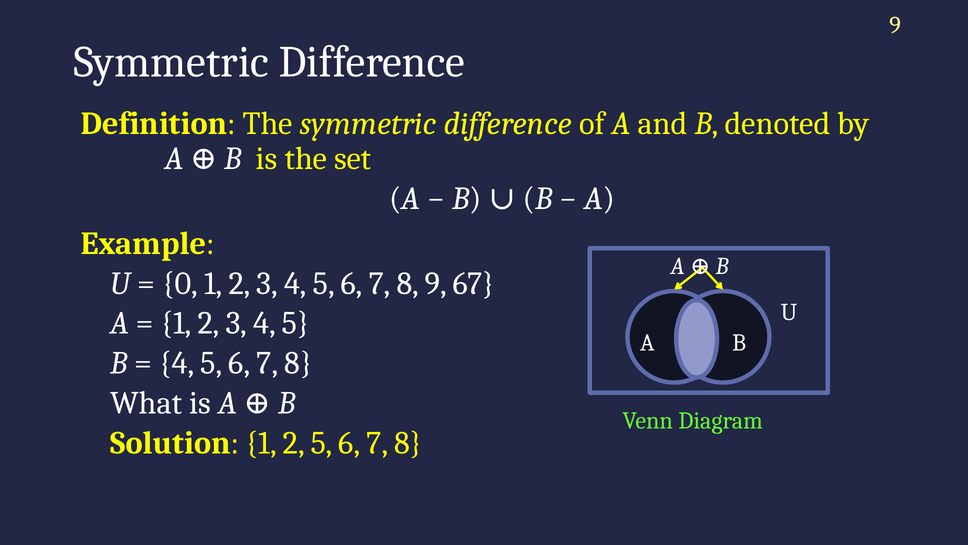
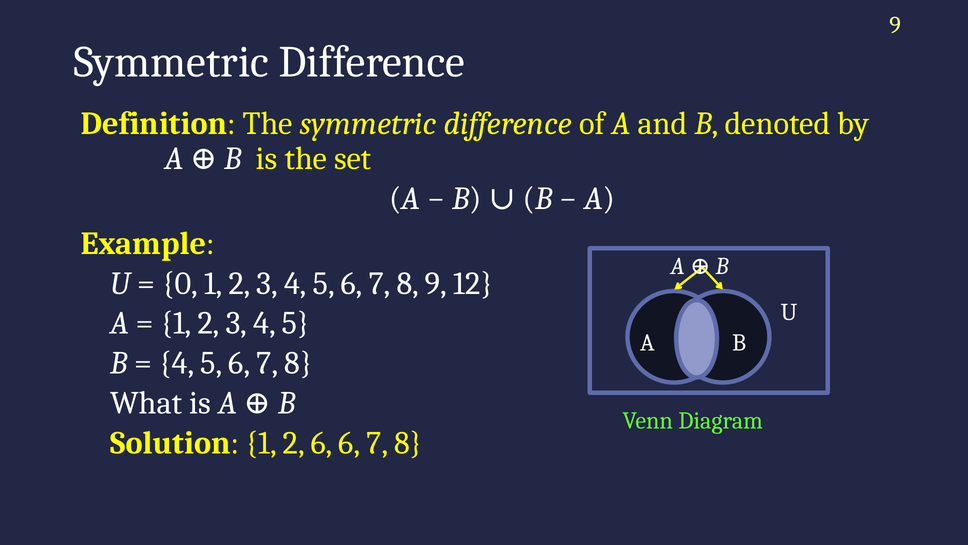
67: 67 -> 12 (473, 283)
2 5: 5 -> 6 (322, 443)
